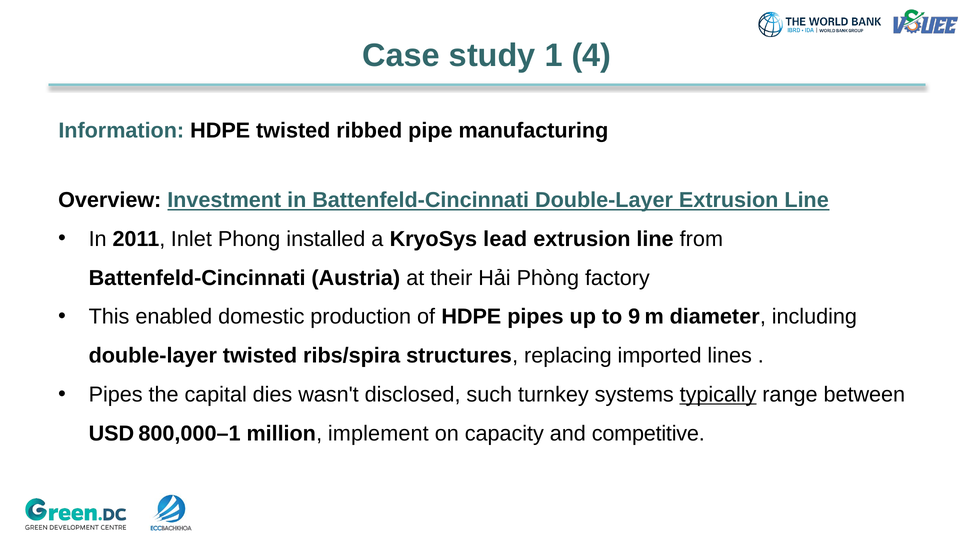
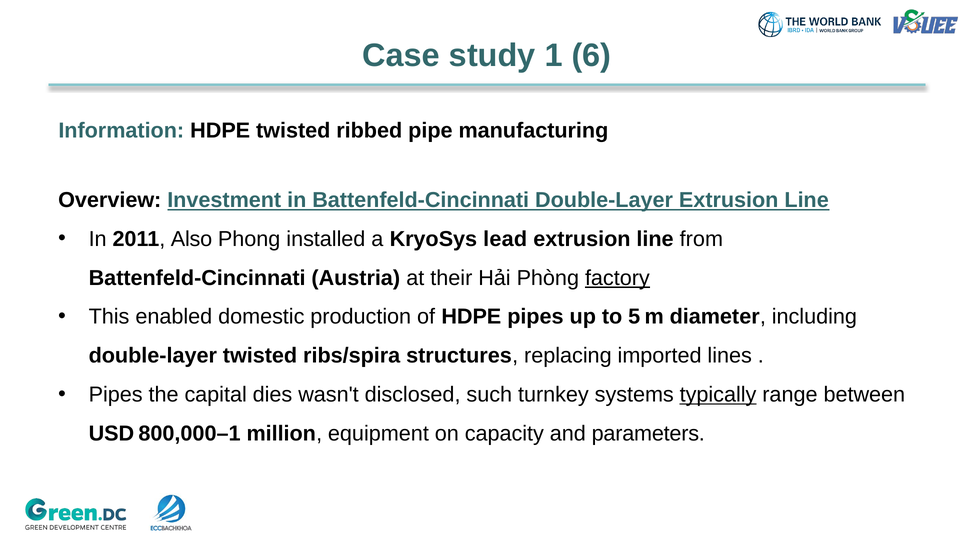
4: 4 -> 6 (591, 56)
Inlet: Inlet -> Also (192, 239)
factory underline: none -> present (617, 278)
9: 9 -> 5 (634, 317)
implement: implement -> equipment (378, 434)
competitive: competitive -> parameters (648, 434)
